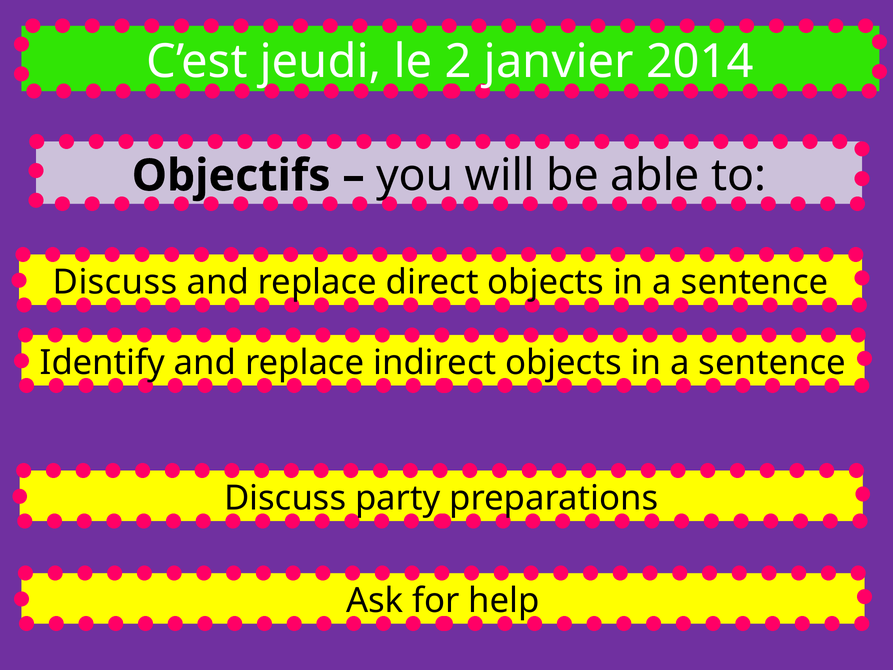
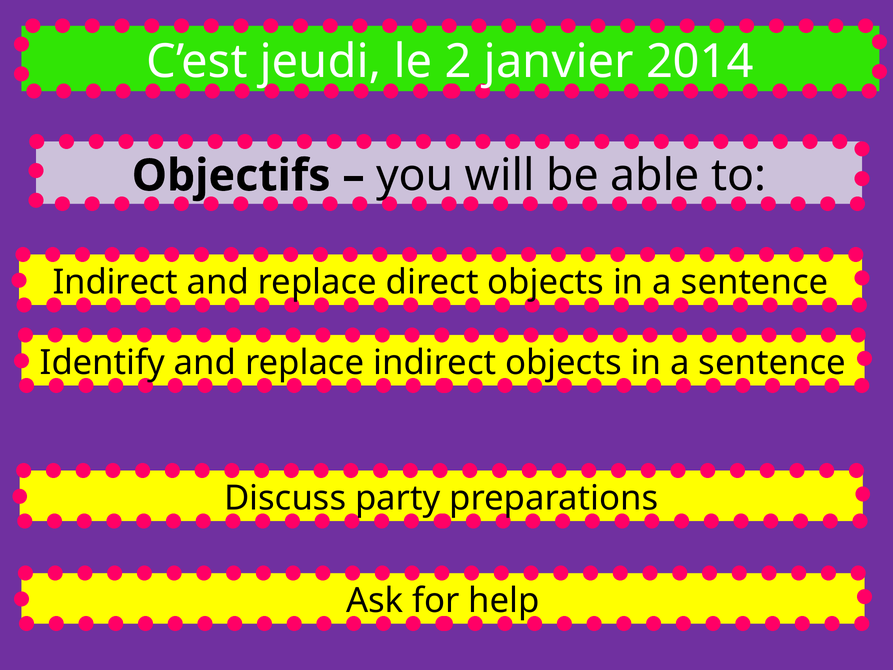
Discuss: Discuss -> Indirect (115, 282)
